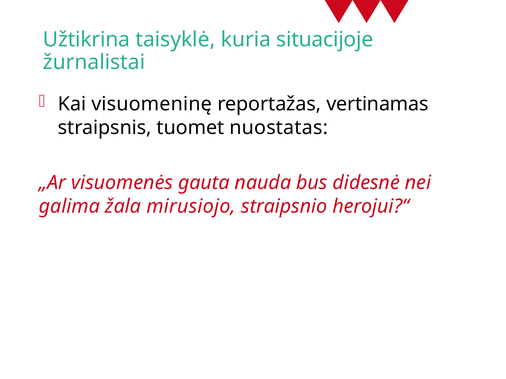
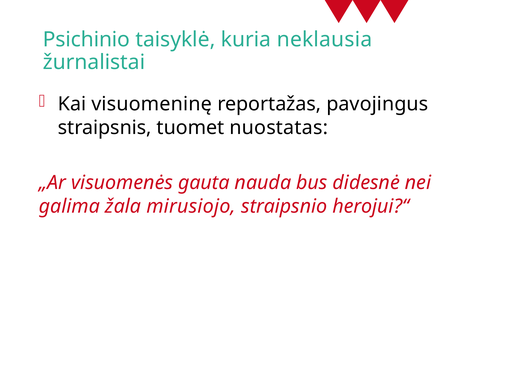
Užtikrina: Užtikrina -> Psichinio (86, 40)
situacijoje: situacijoje -> neklausia (325, 40)
vertinamas: vertinamas -> pavojingus (377, 104)
